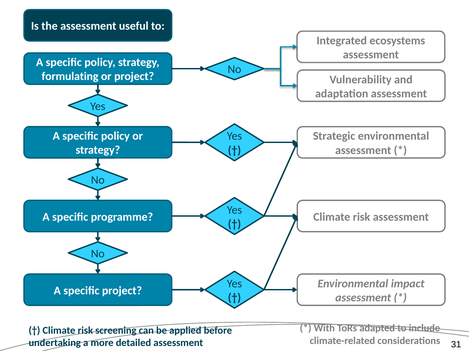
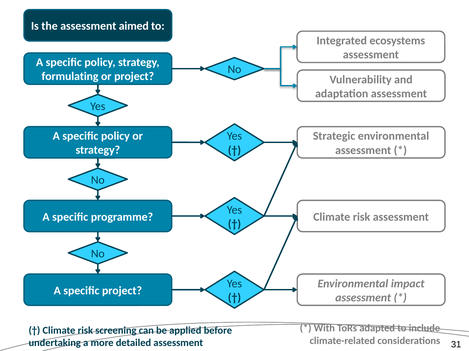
useful: useful -> aimed (134, 26)
